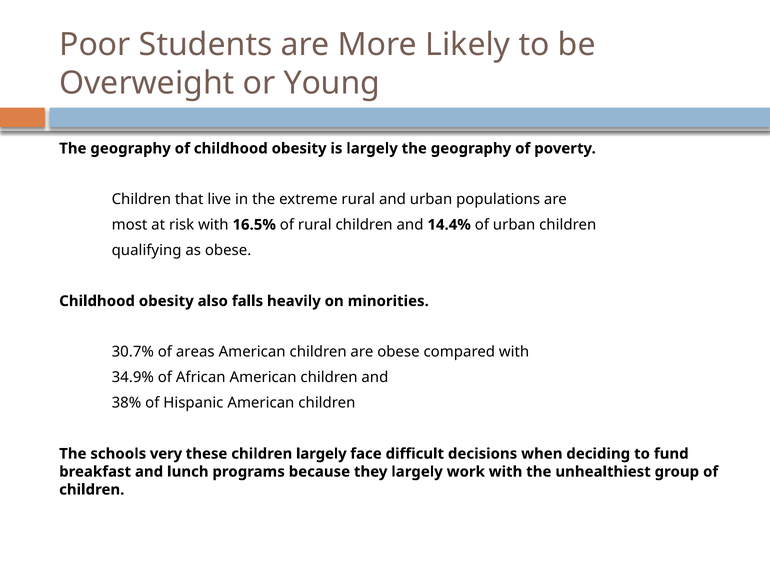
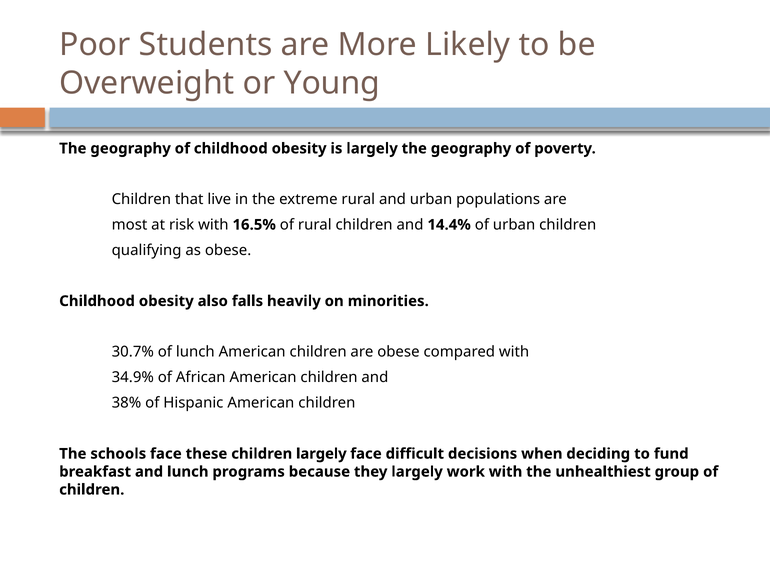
of areas: areas -> lunch (195, 352)
schools very: very -> face (166, 454)
